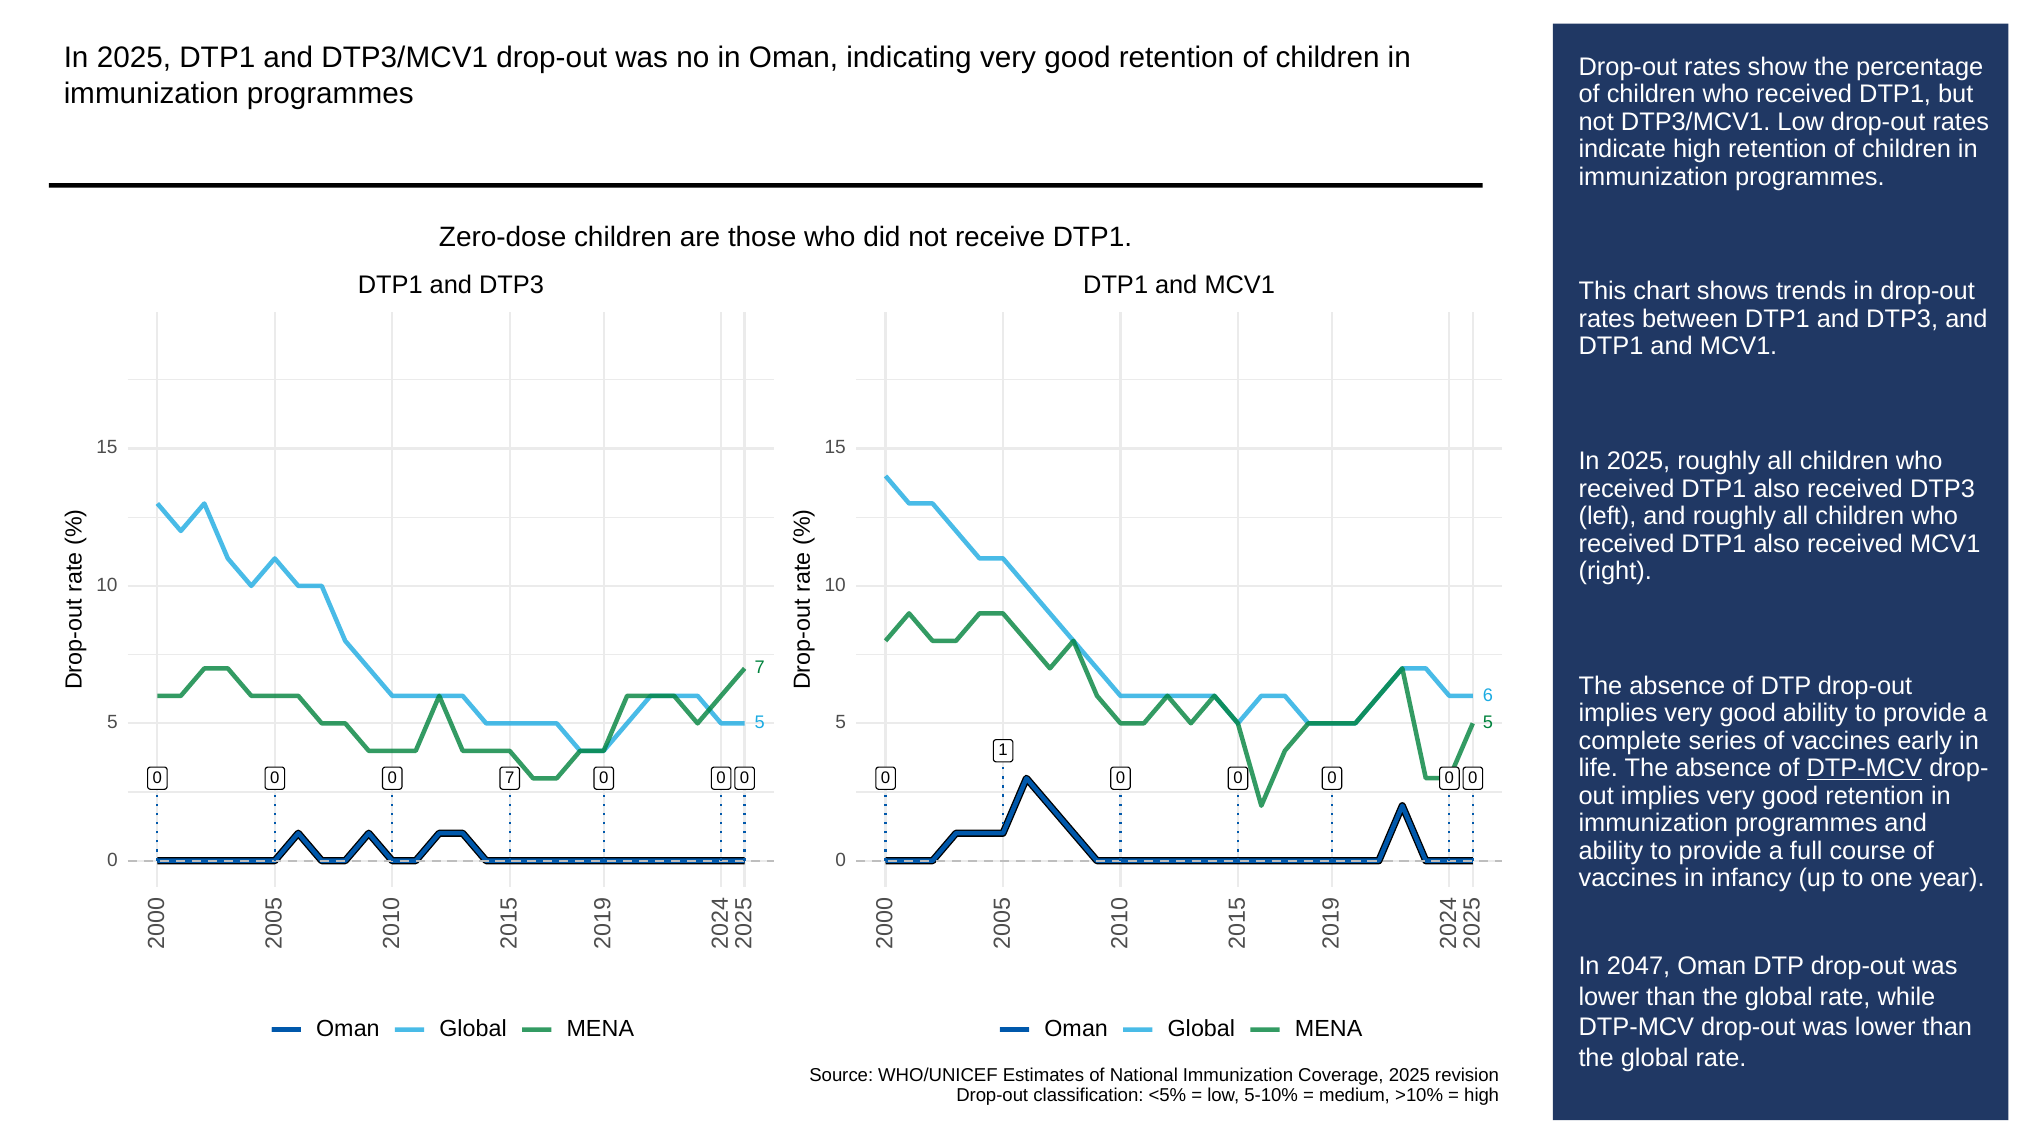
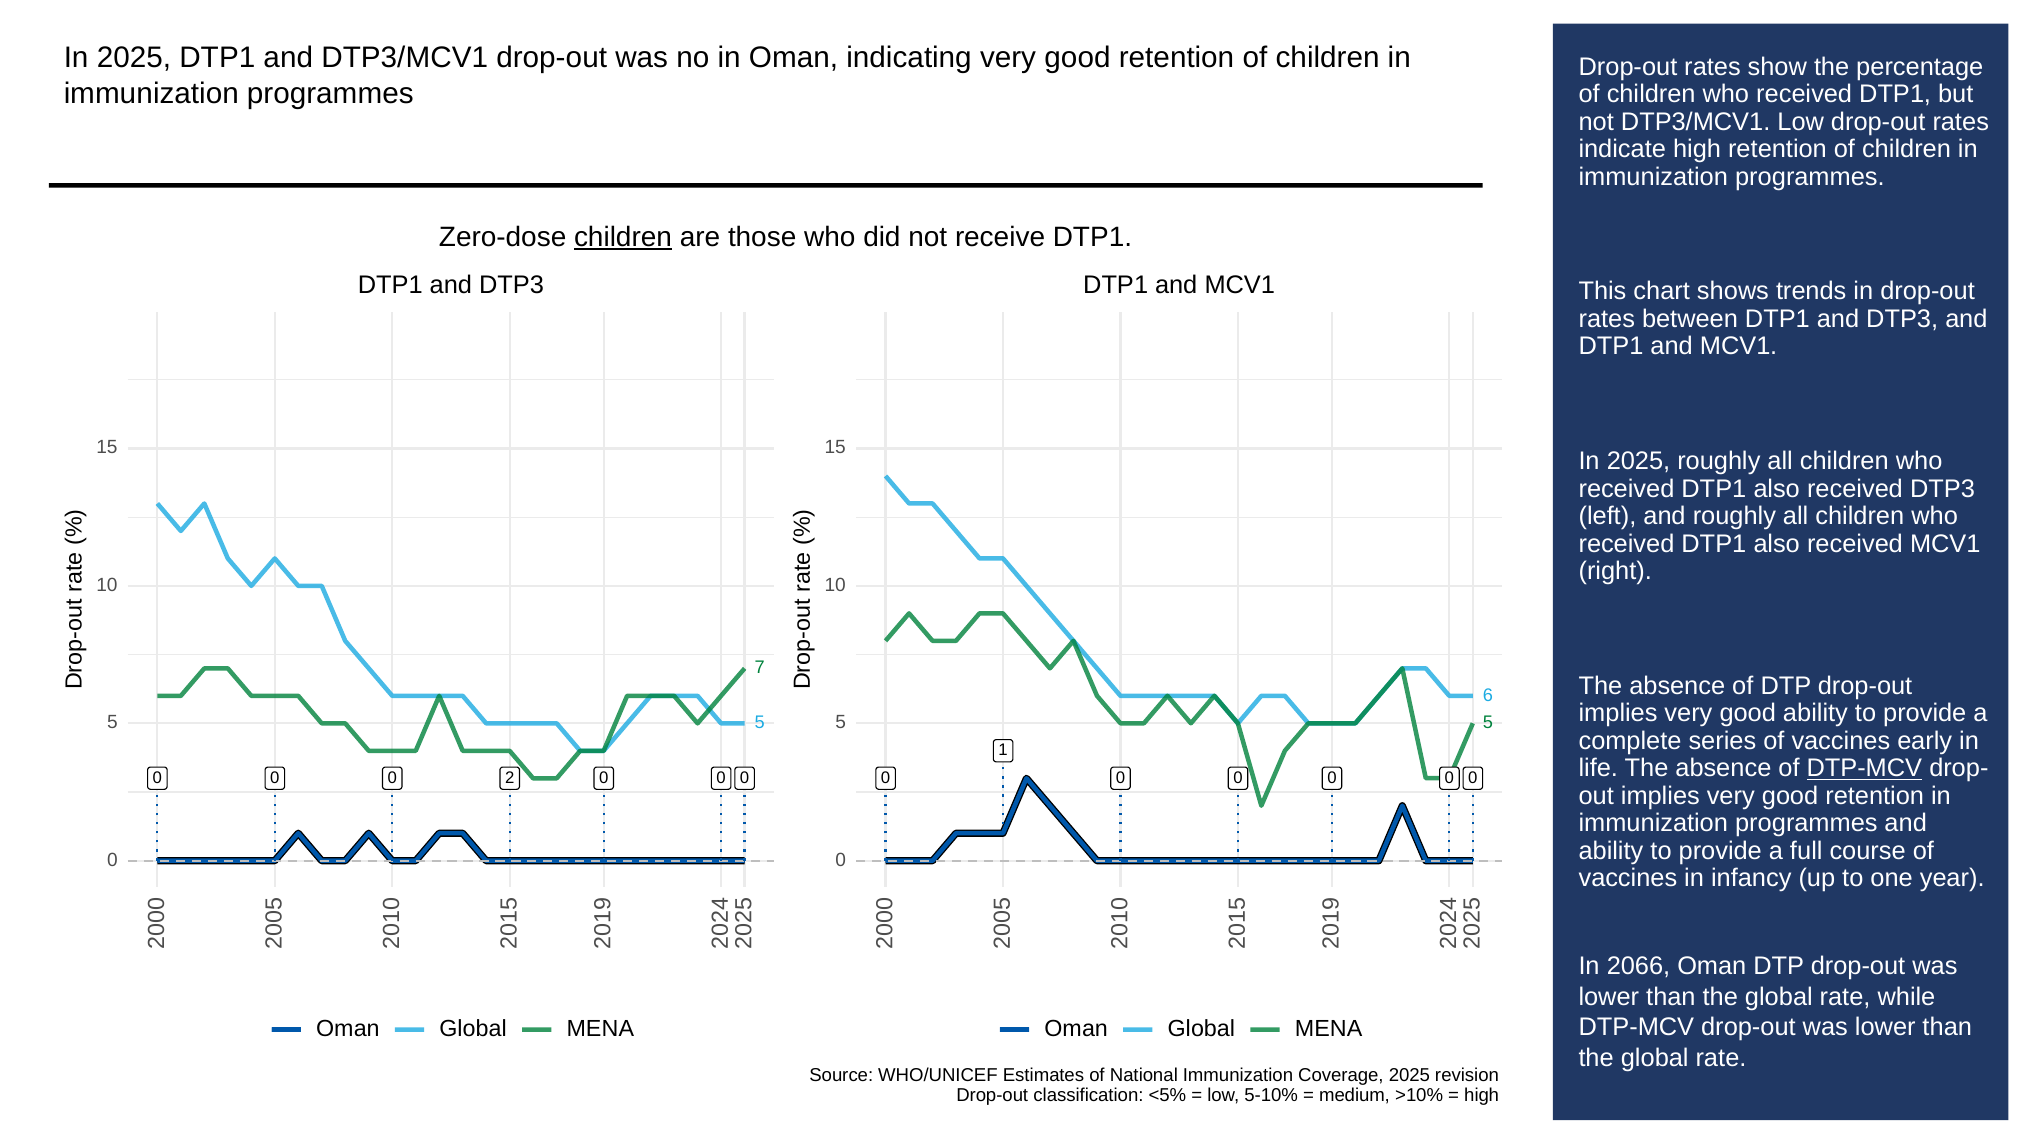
children underline: none -> present (623, 237)
7: 7 -> 2 (510, 778)
2047: 2047 -> 2066 (1638, 967)
